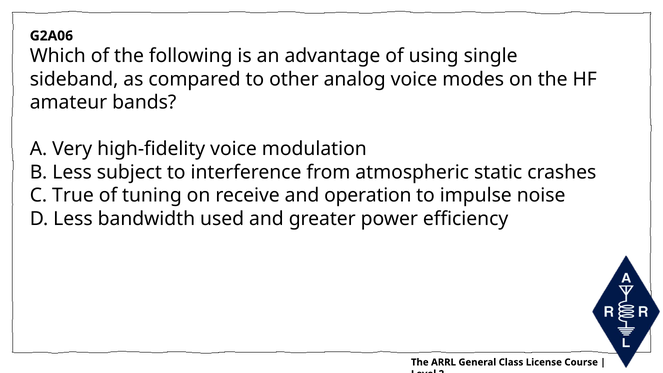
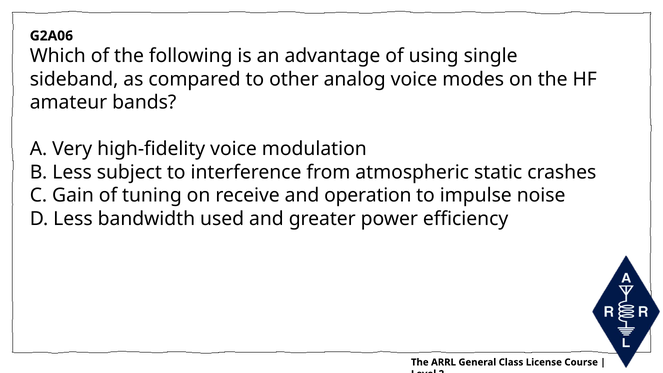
True: True -> Gain (73, 195)
